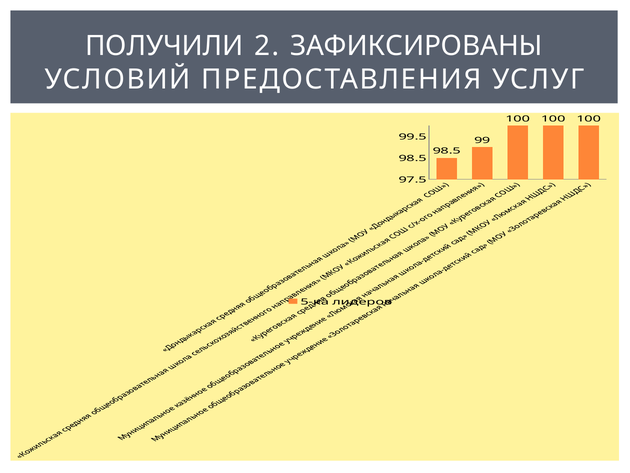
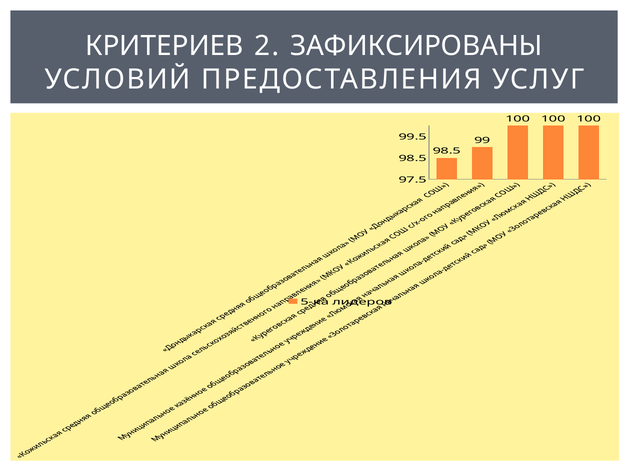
ПОЛУЧИЛИ: ПОЛУЧИЛИ -> КРИТЕРИЕВ (164, 46)
